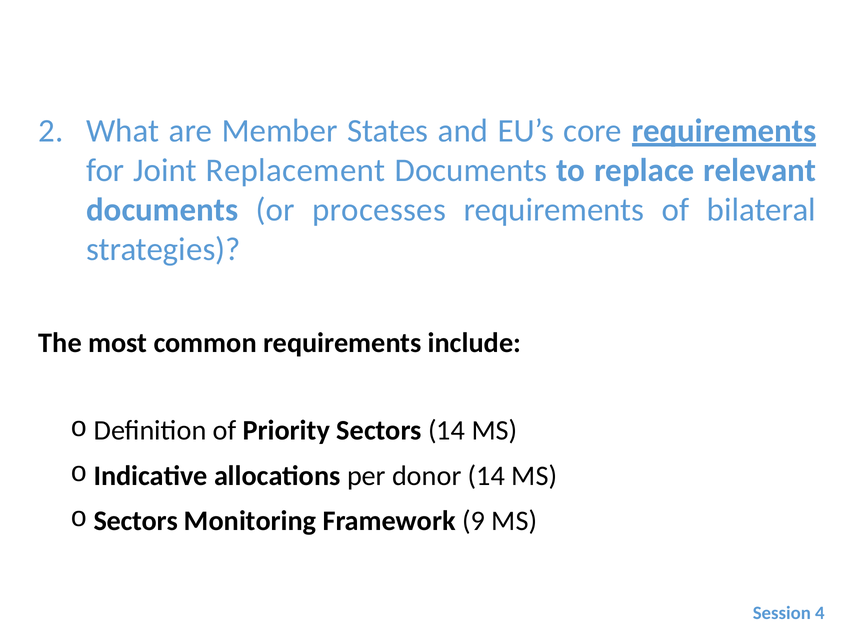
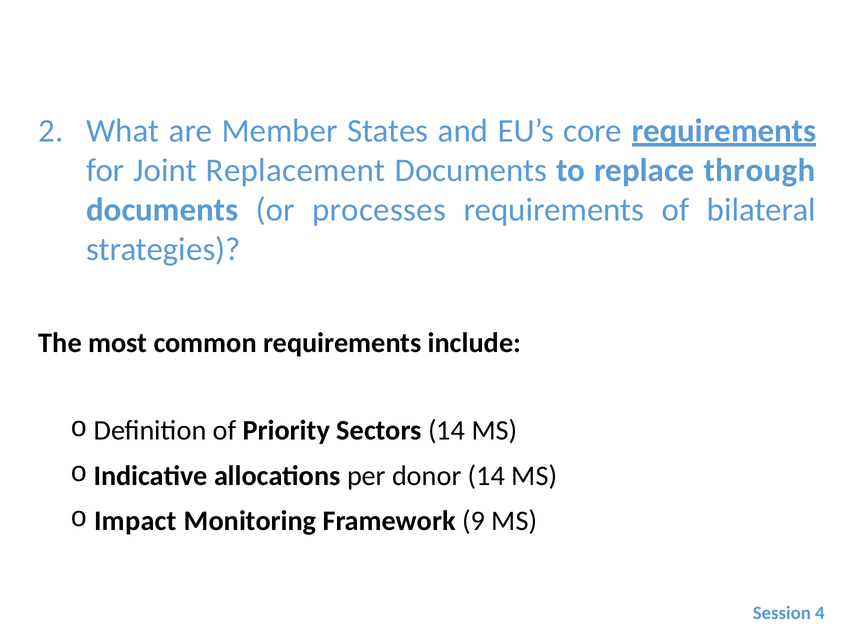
relevant: relevant -> through (759, 170)
Sectors: Sectors -> Impact (135, 521)
